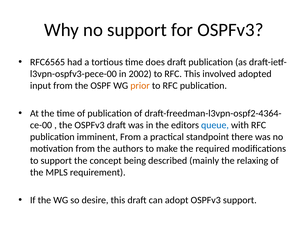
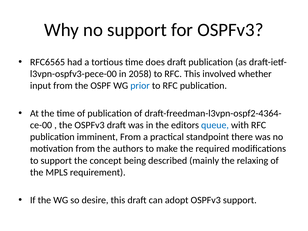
2002: 2002 -> 2058 (140, 74)
adopted: adopted -> whether (255, 74)
prior colour: orange -> blue (140, 86)
